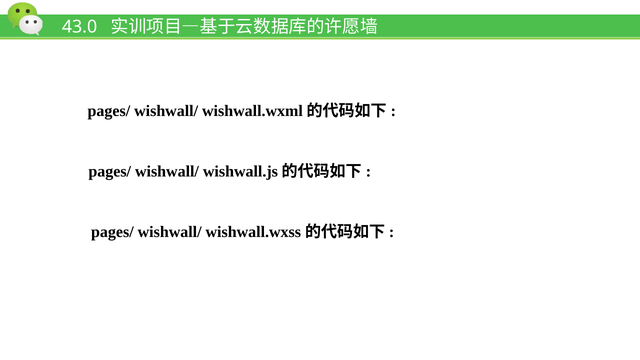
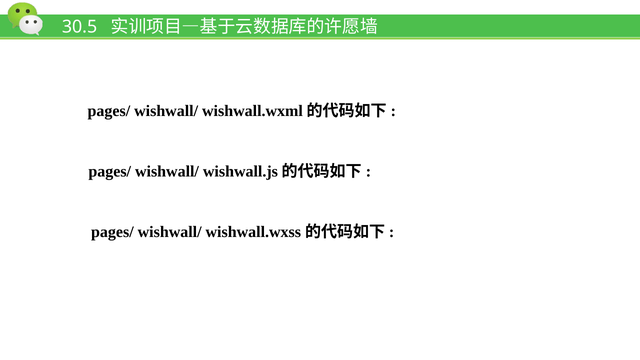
43.0: 43.0 -> 30.5 (80, 27)
